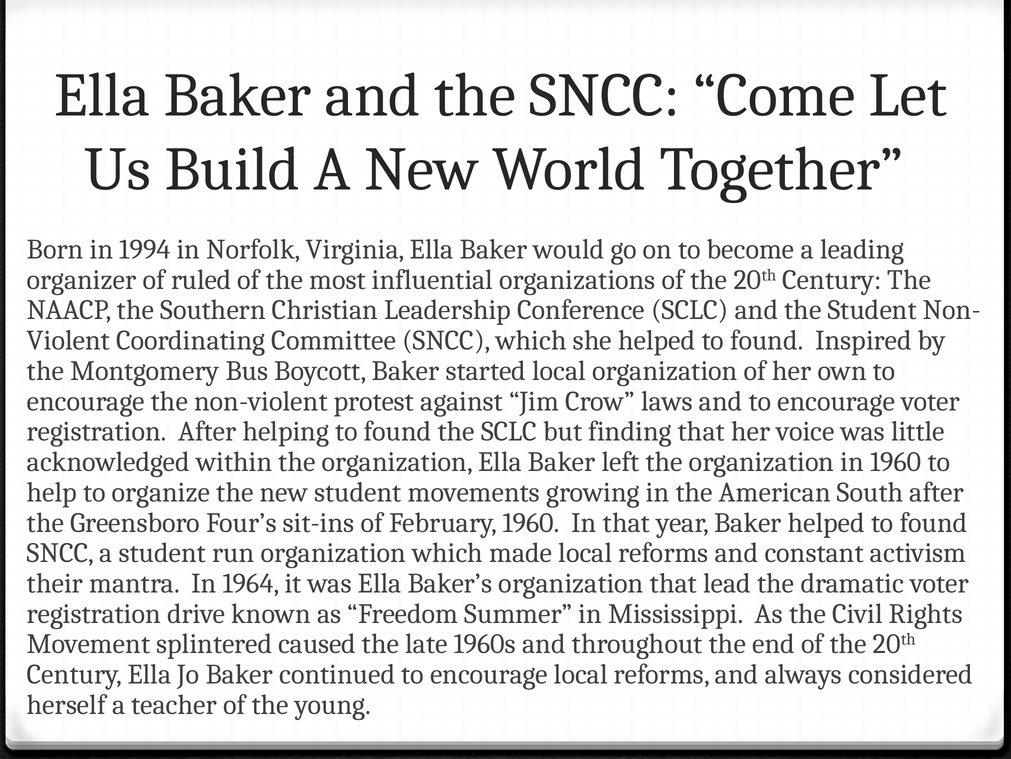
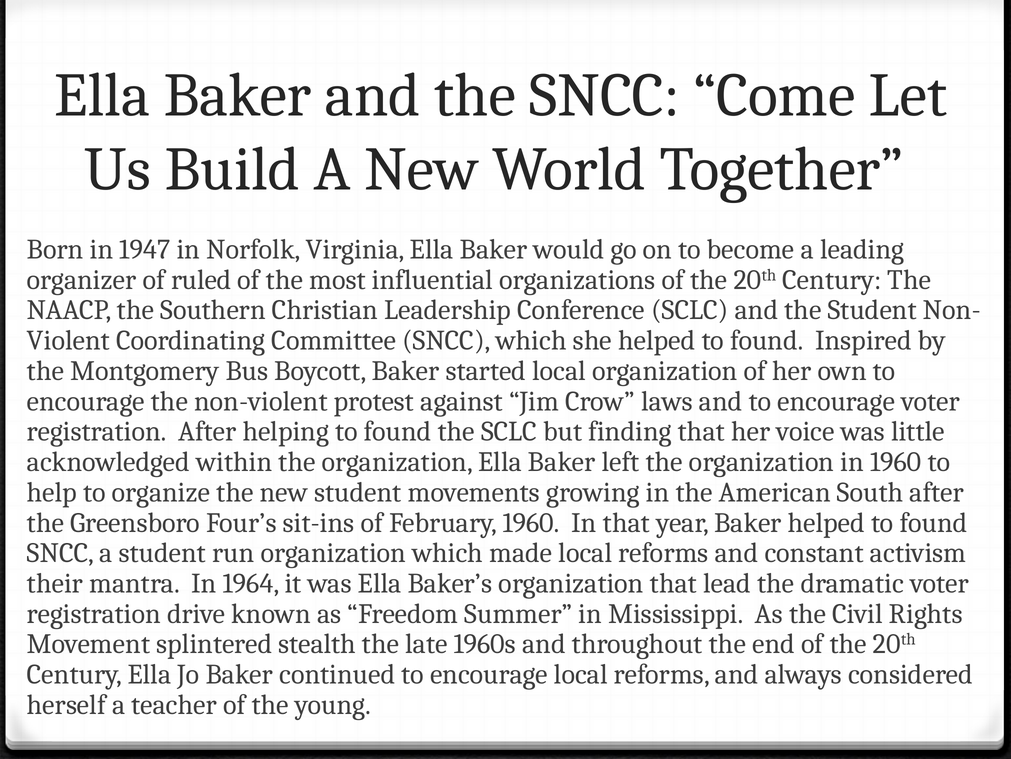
1994: 1994 -> 1947 (145, 249)
caused: caused -> stealth (317, 644)
